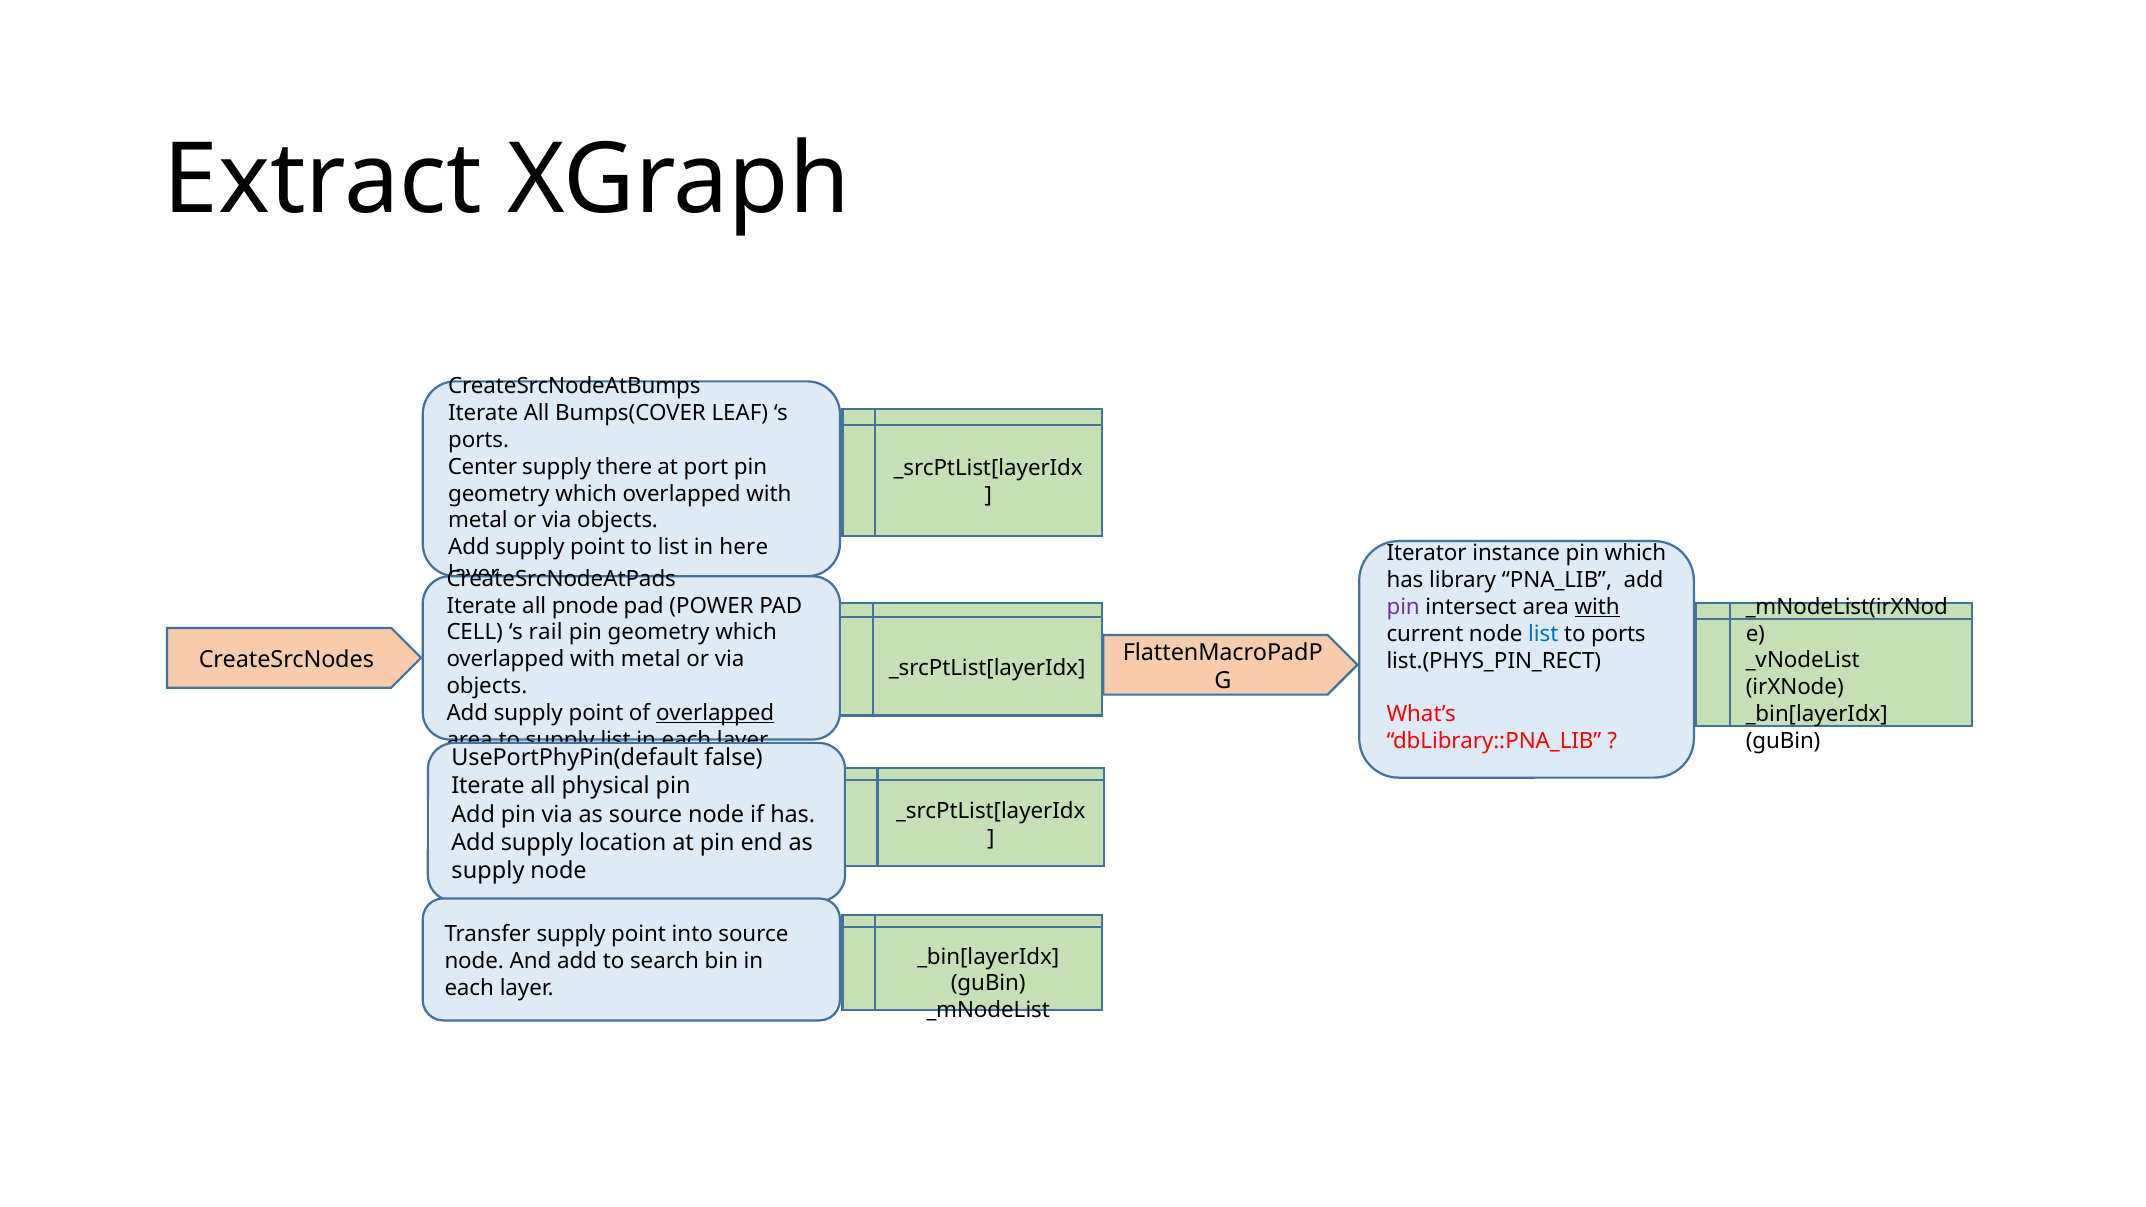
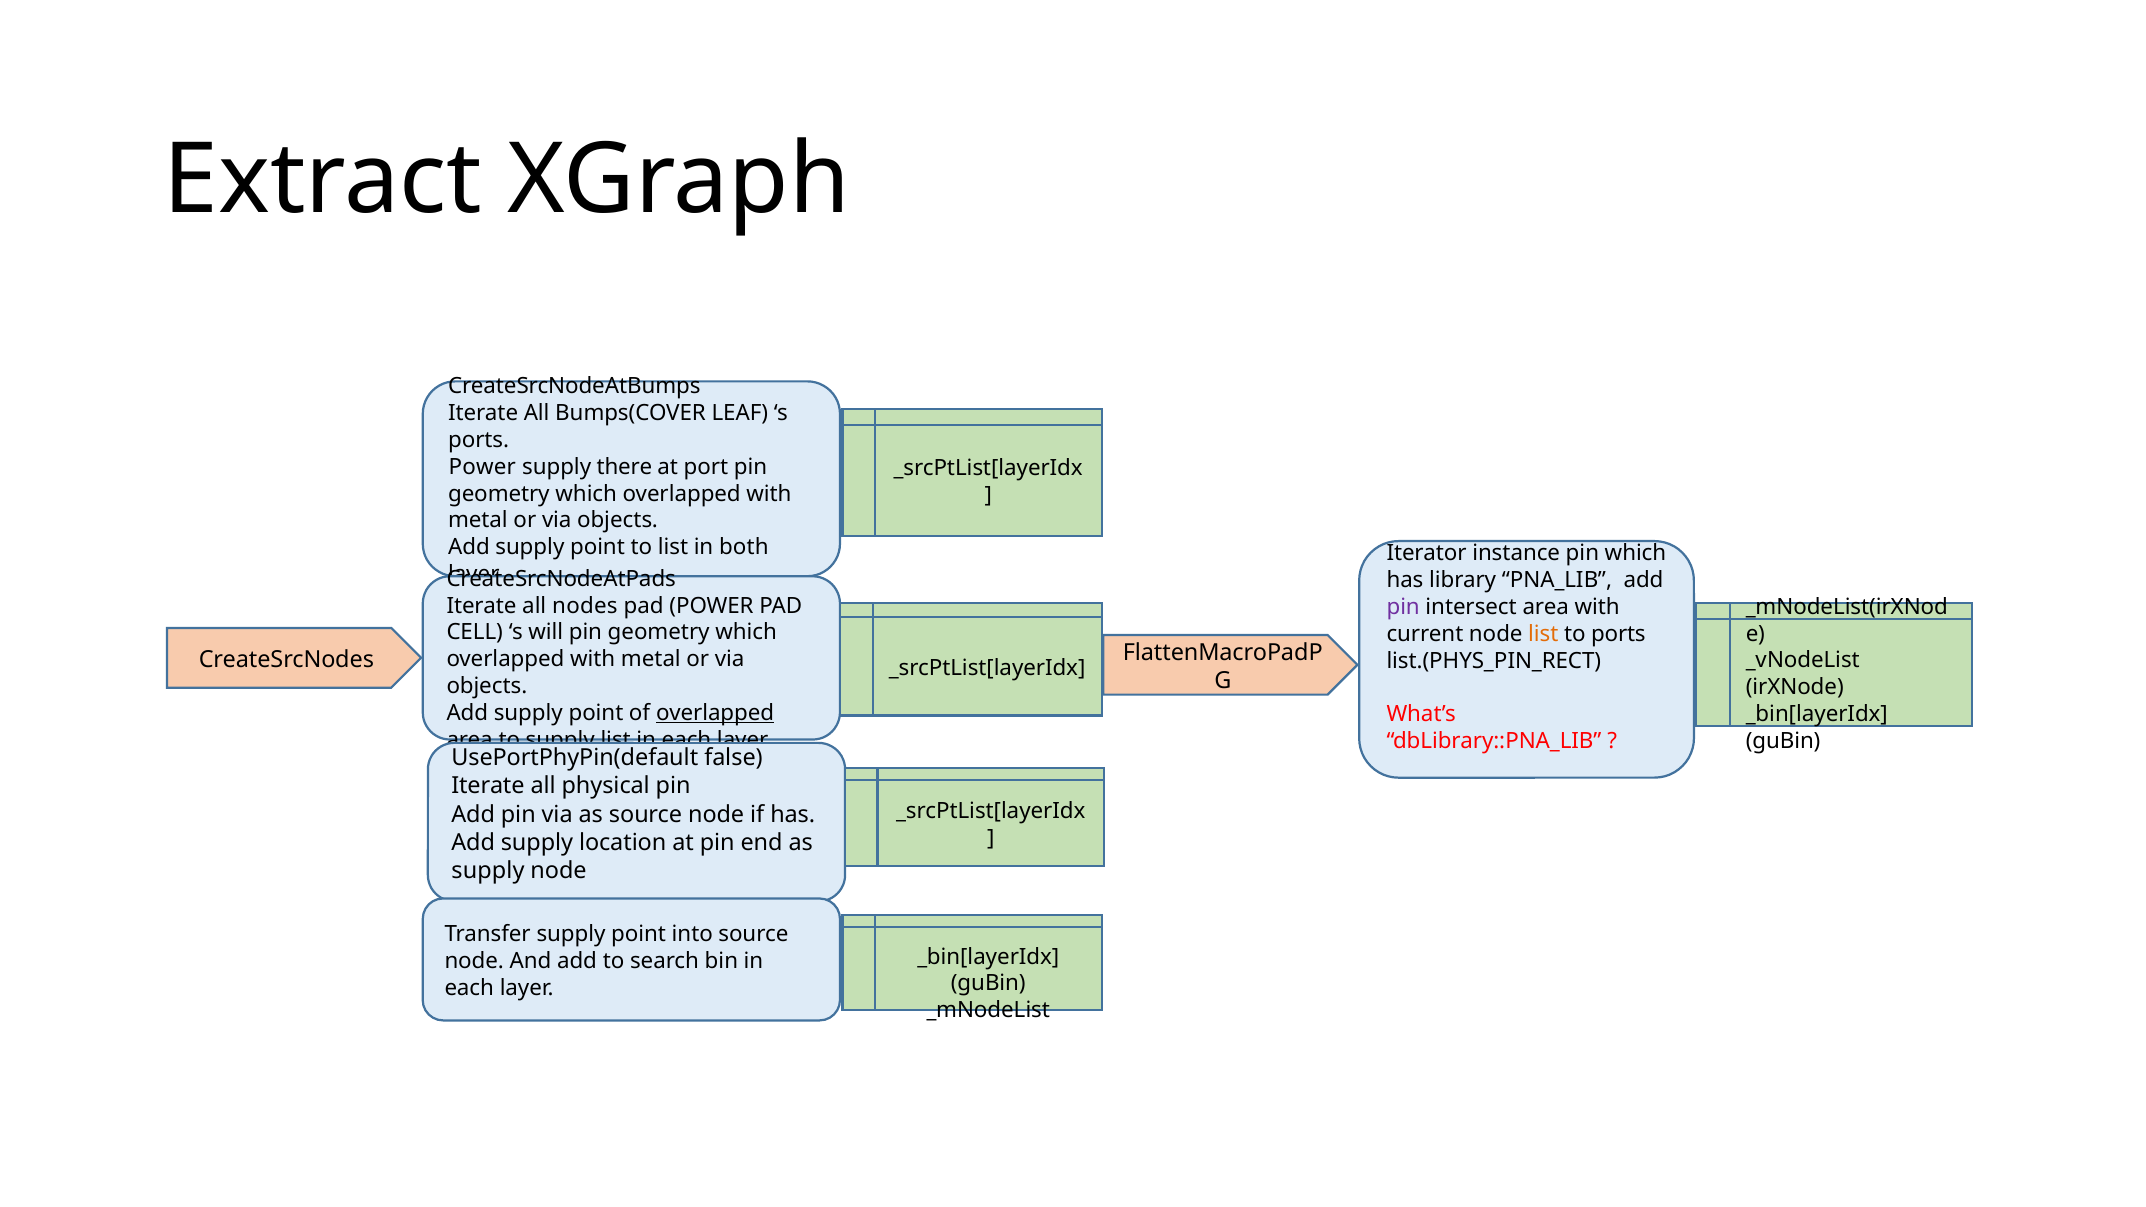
Center: Center -> Power (482, 467)
here: here -> both (744, 548)
pnode: pnode -> nodes (585, 606)
with underline: present -> none (1597, 607)
rail: rail -> will (546, 633)
list colour: blue -> orange (1543, 634)
